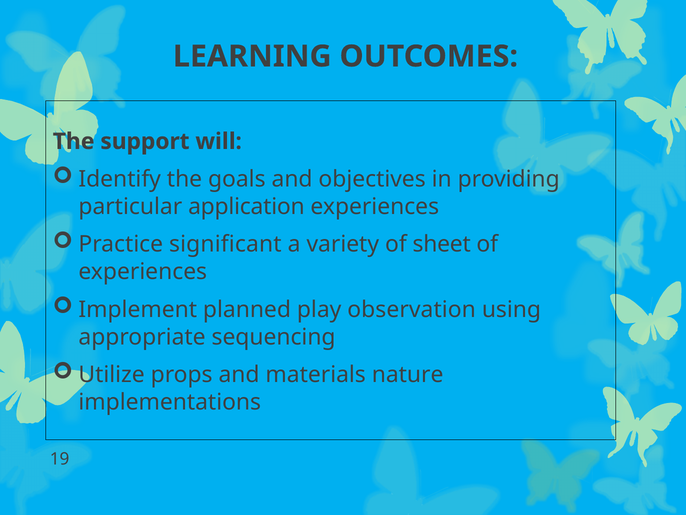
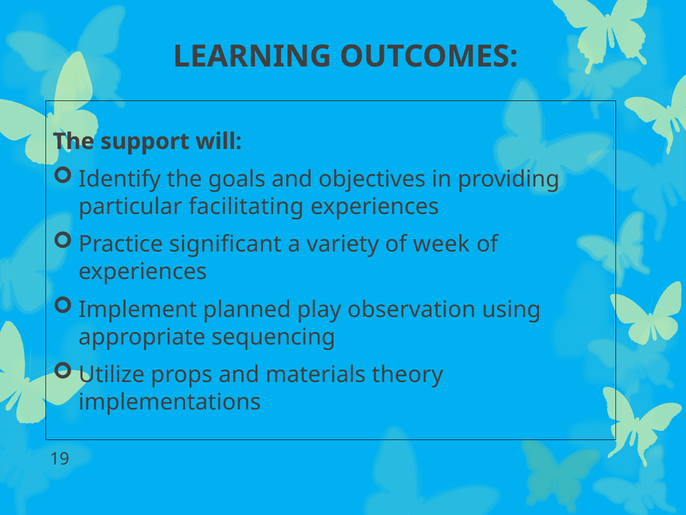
application: application -> facilitating (246, 206)
sheet: sheet -> week (441, 244)
nature: nature -> theory (407, 375)
